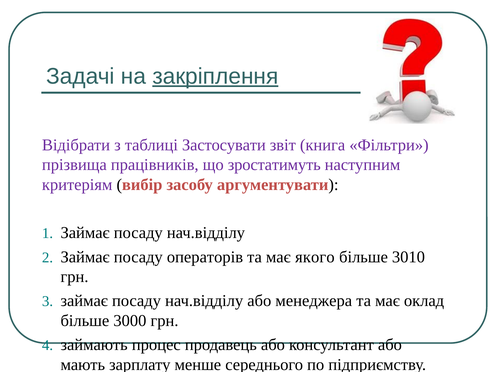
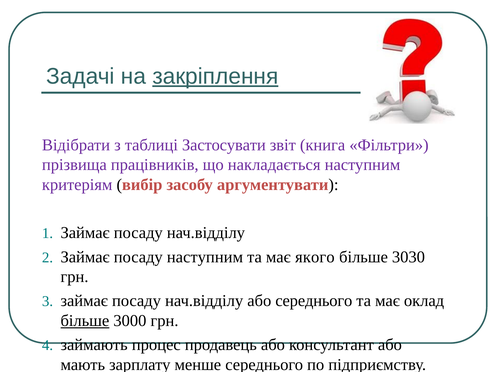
зростатимуть: зростатимуть -> накладається (274, 164)
посаду операторів: операторів -> наступним (205, 256)
3010: 3010 -> 3030 (408, 256)
або менеджера: менеджера -> середнього (314, 300)
більше underline: none -> present (85, 320)
